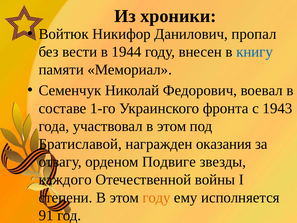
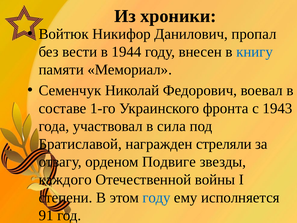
участвовал в этом: этом -> сила (172, 126)
оказания: оказания -> стреляли (224, 144)
году colour: orange -> blue (157, 197)
